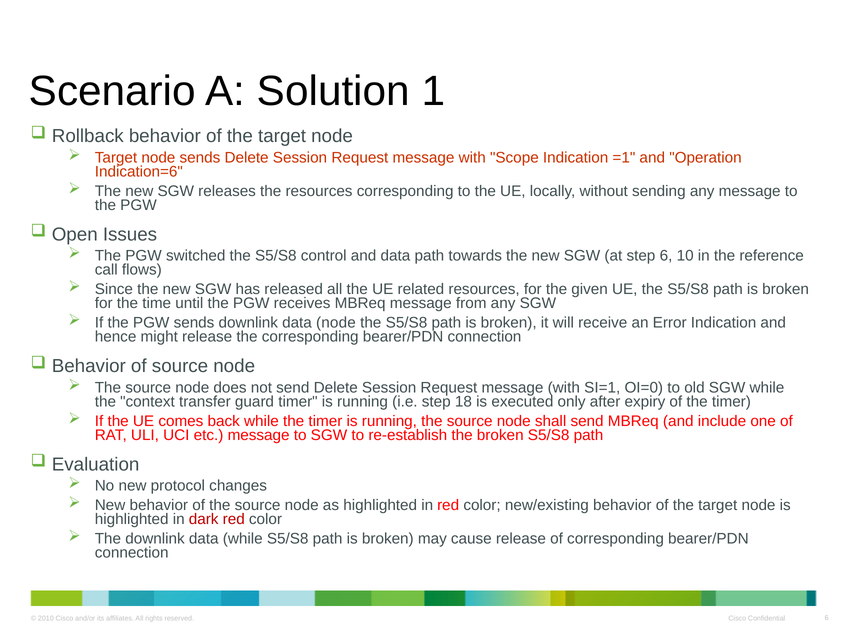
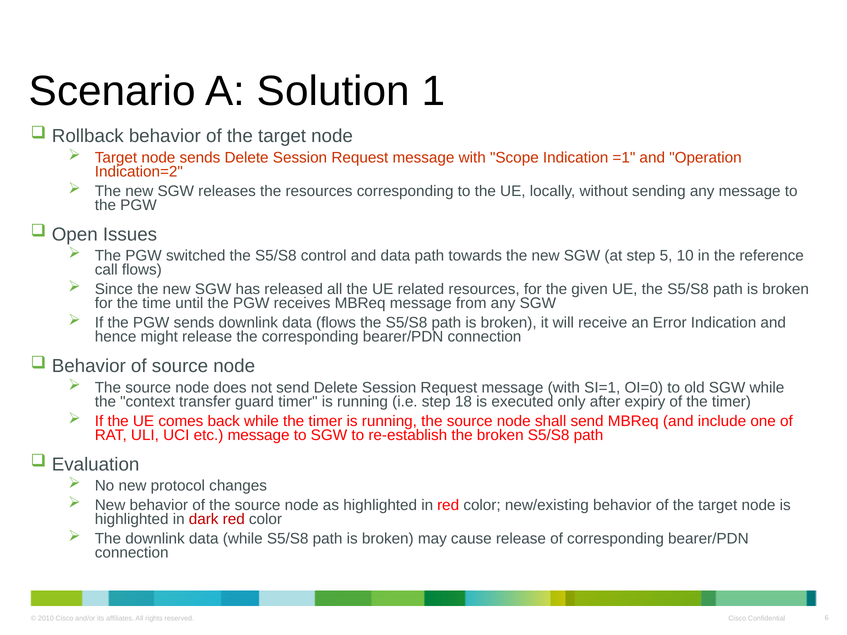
Indication=6: Indication=6 -> Indication=2 (139, 172)
step 6: 6 -> 5 (666, 256)
data node: node -> flows (336, 323)
